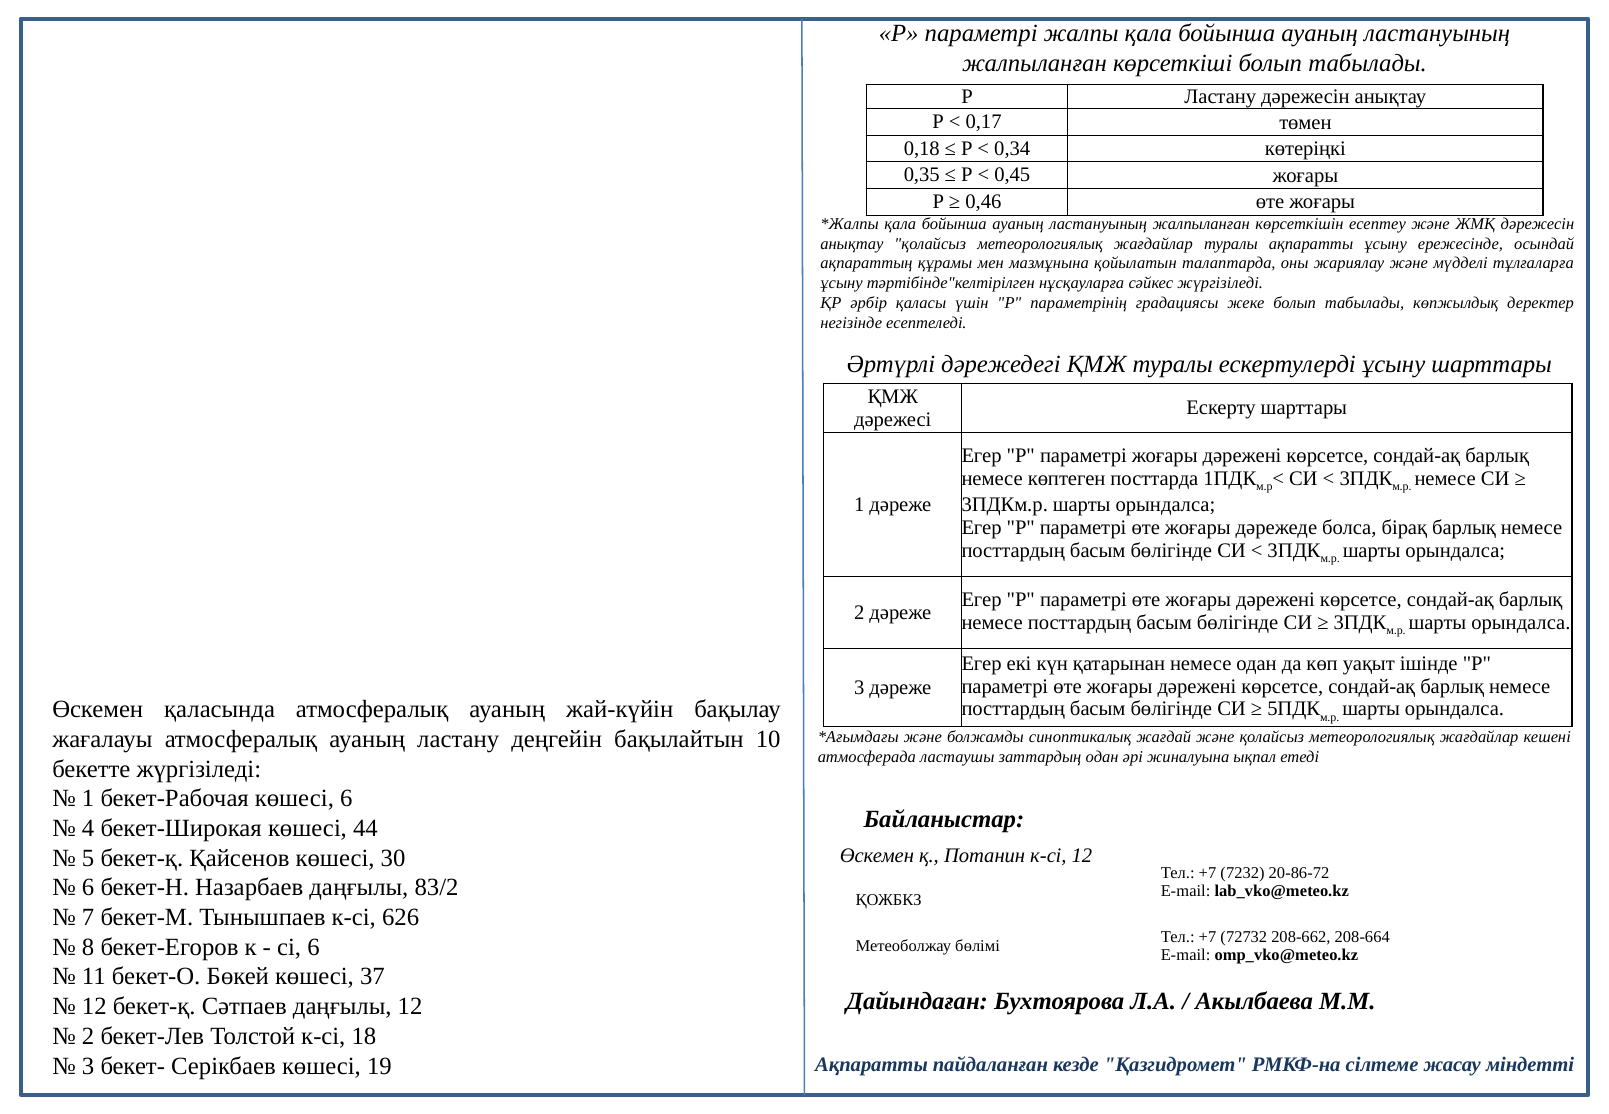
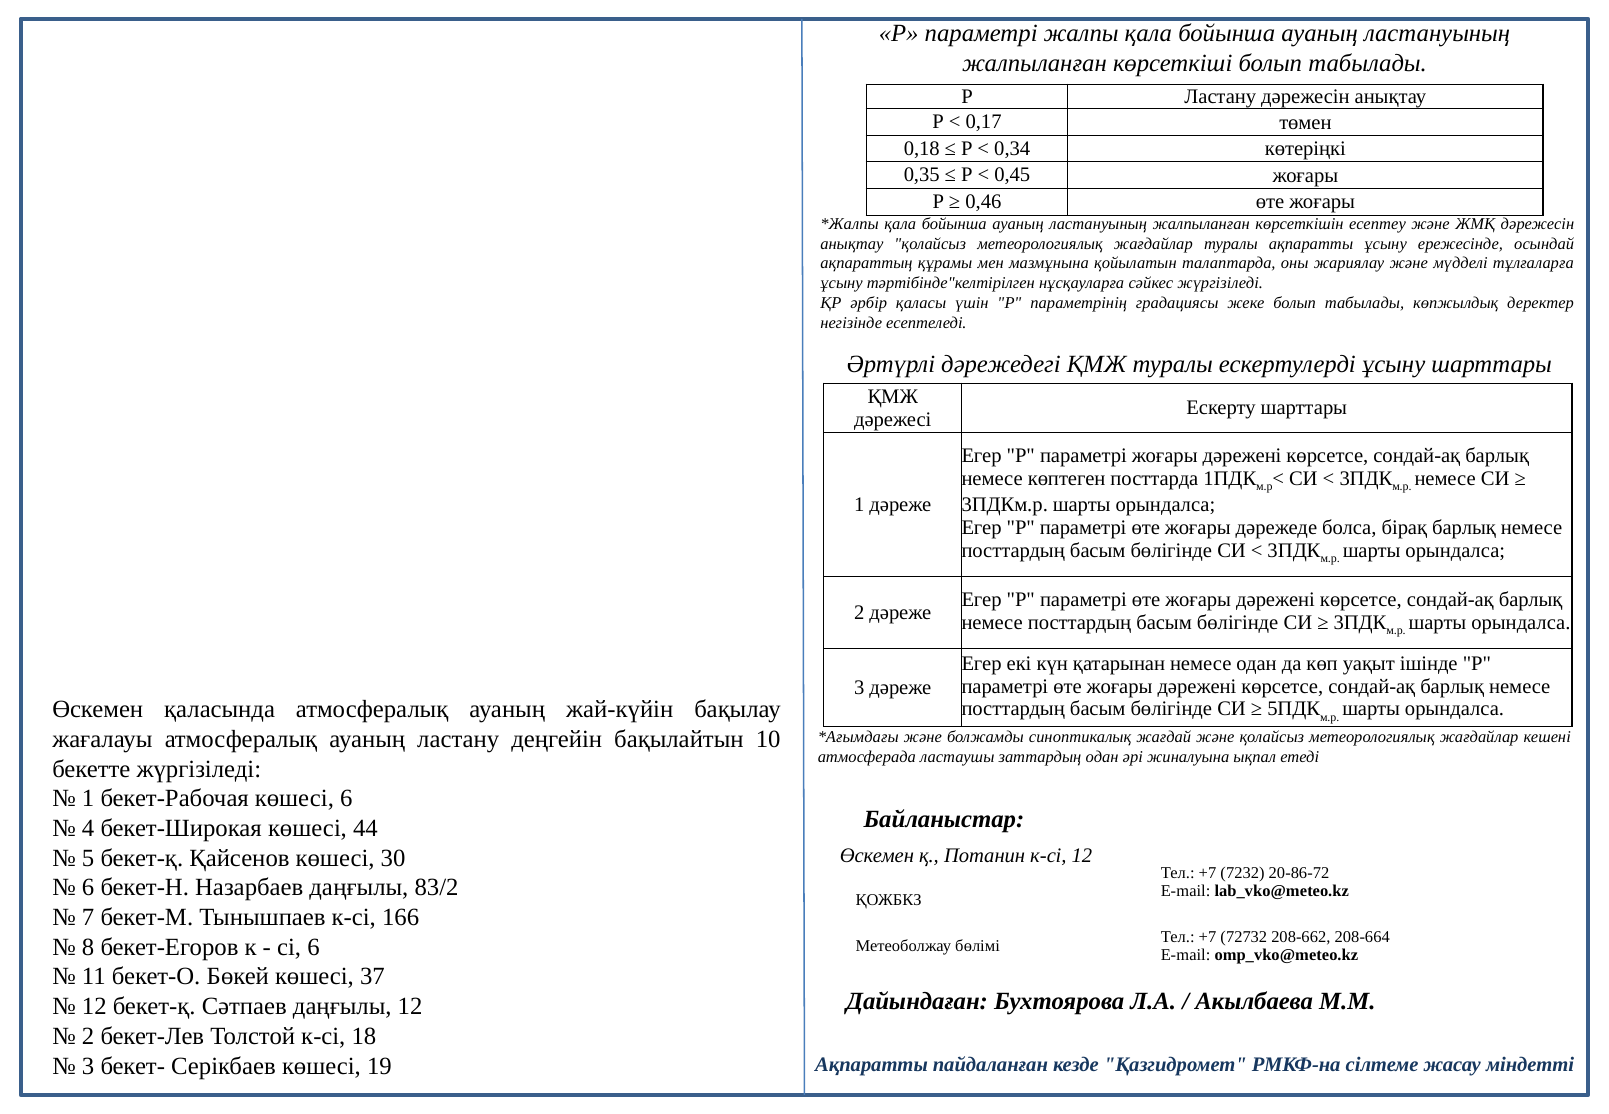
626: 626 -> 166 (401, 917)
